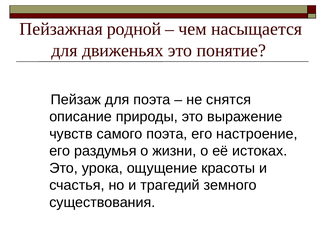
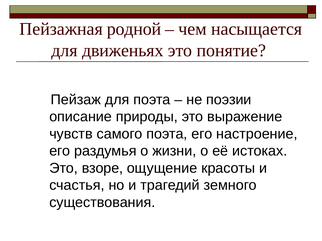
снятся: снятся -> поэзии (229, 100)
урока: урока -> взоре (102, 168)
